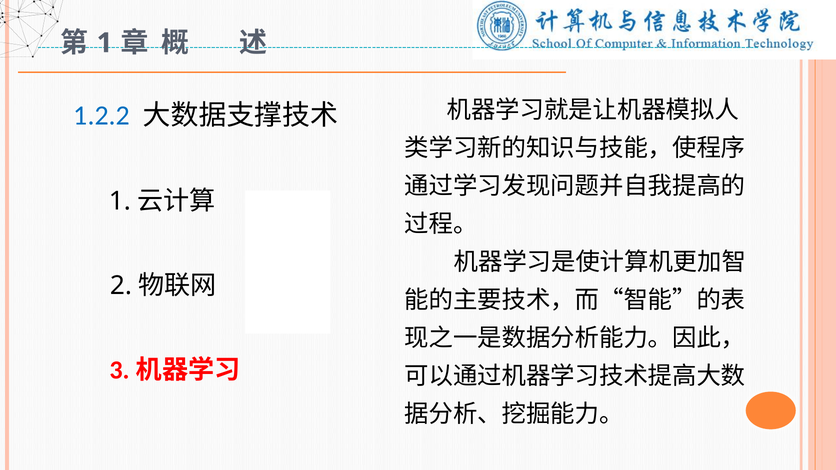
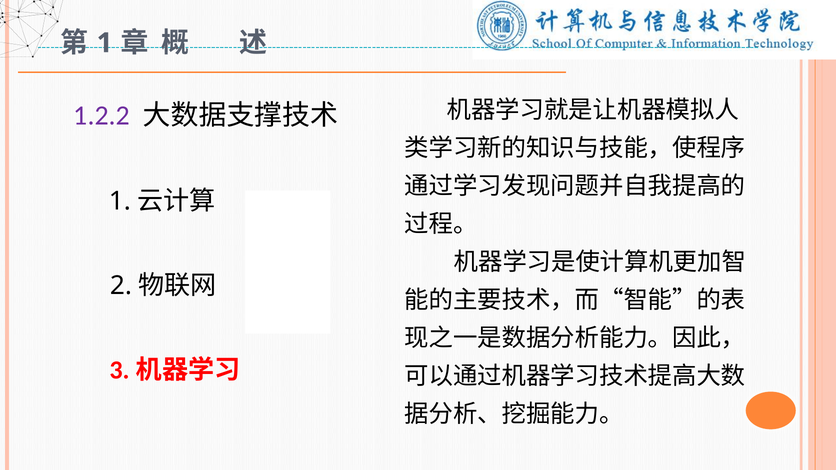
1.2.2 colour: blue -> purple (102, 116)
